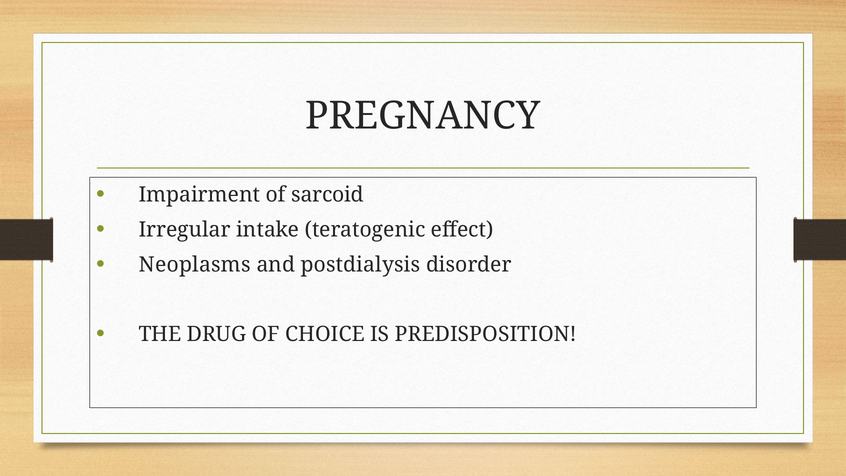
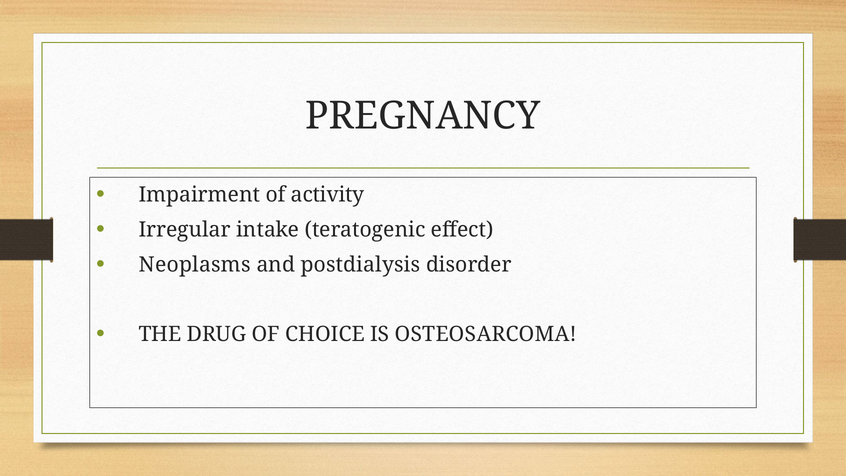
sarcoid: sarcoid -> activity (328, 195)
PREDISPOSITION: PREDISPOSITION -> OSTEOSARCOMA (486, 334)
